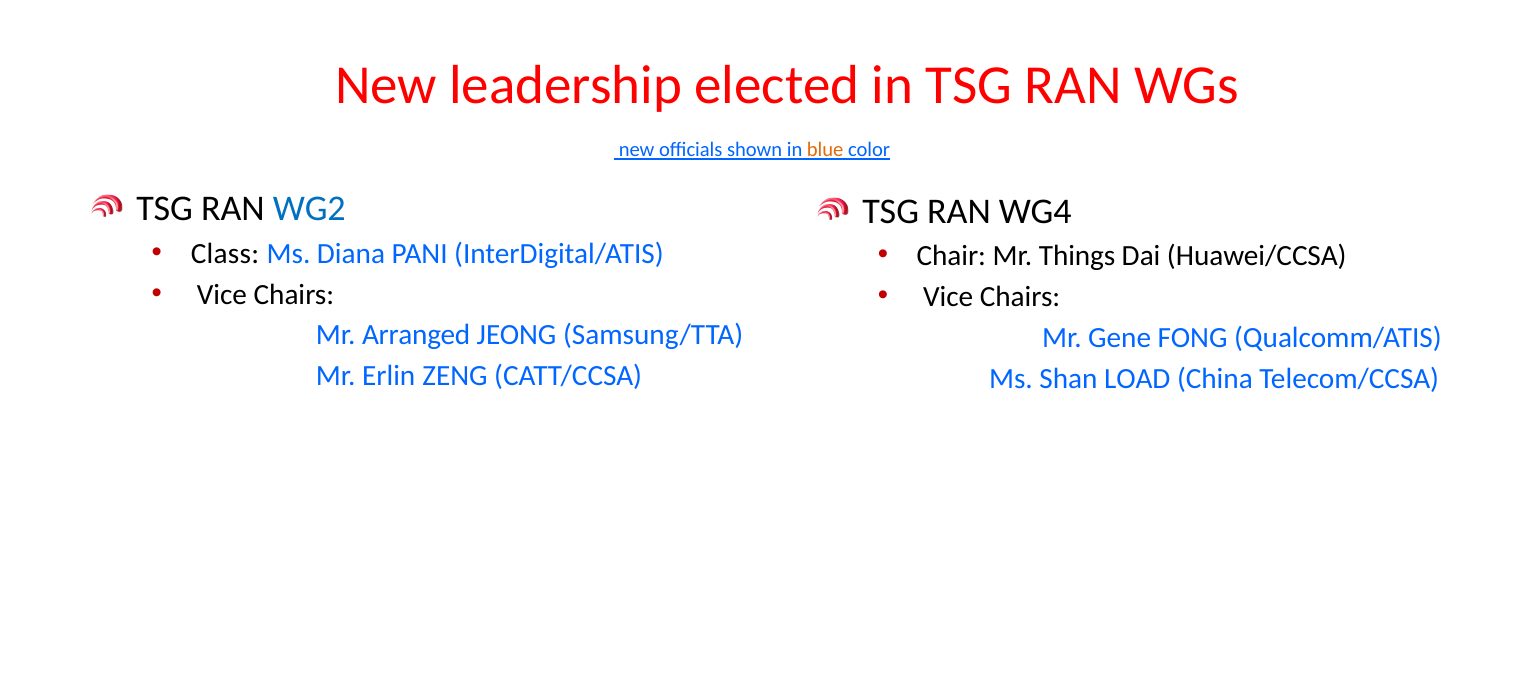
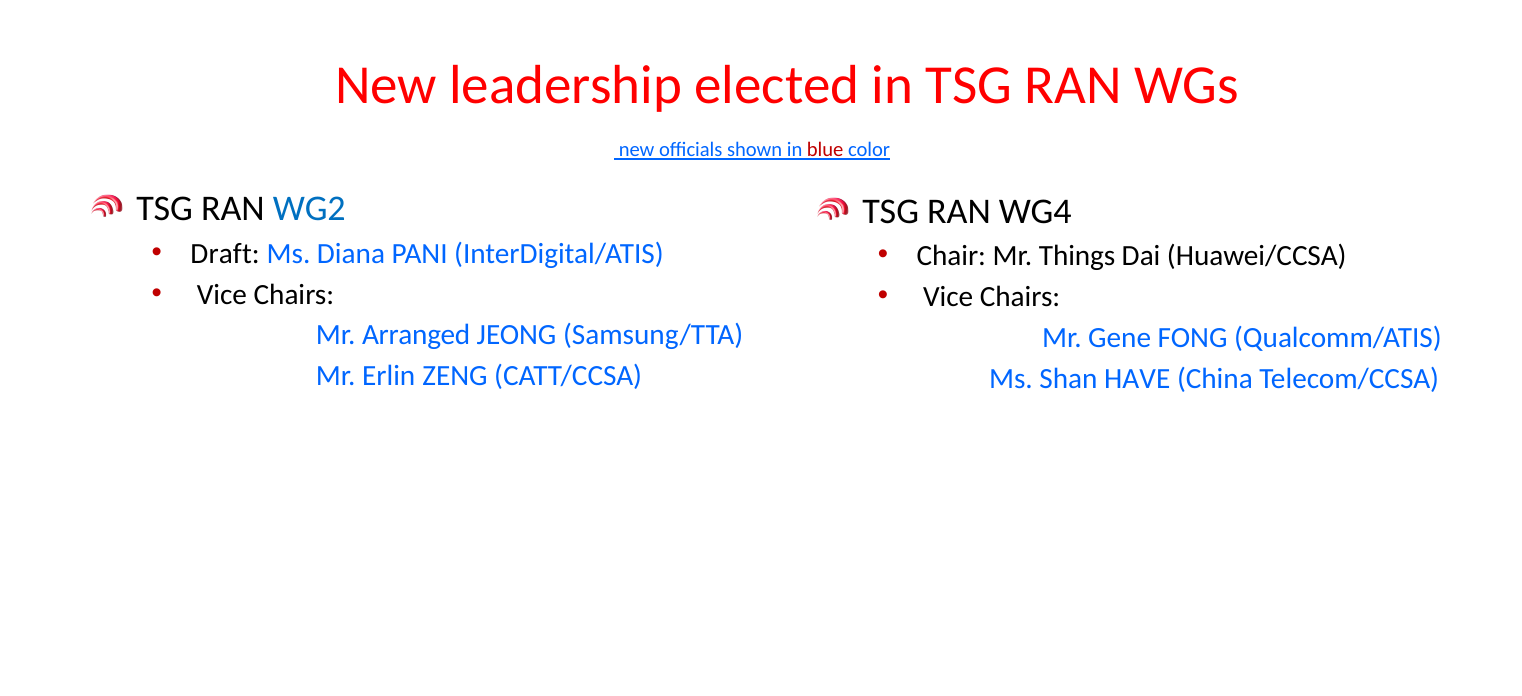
blue colour: orange -> red (825, 150)
Class: Class -> Draft (225, 253)
LOAD: LOAD -> HAVE (1137, 379)
